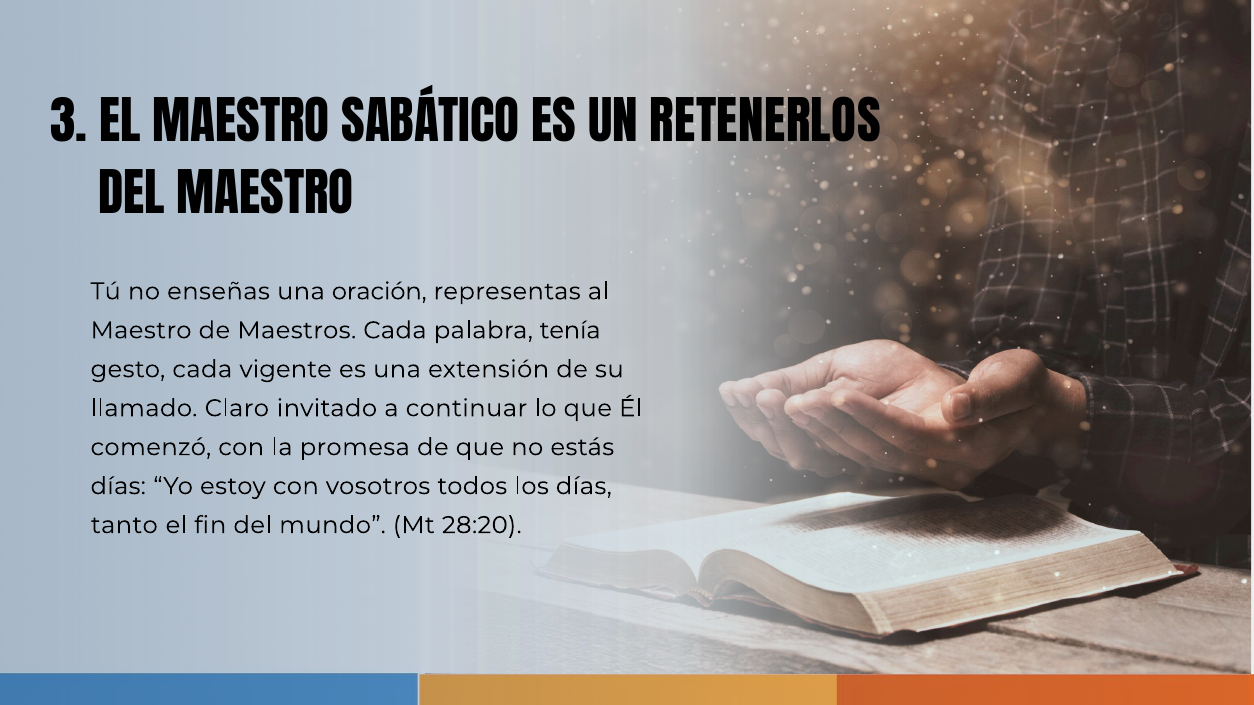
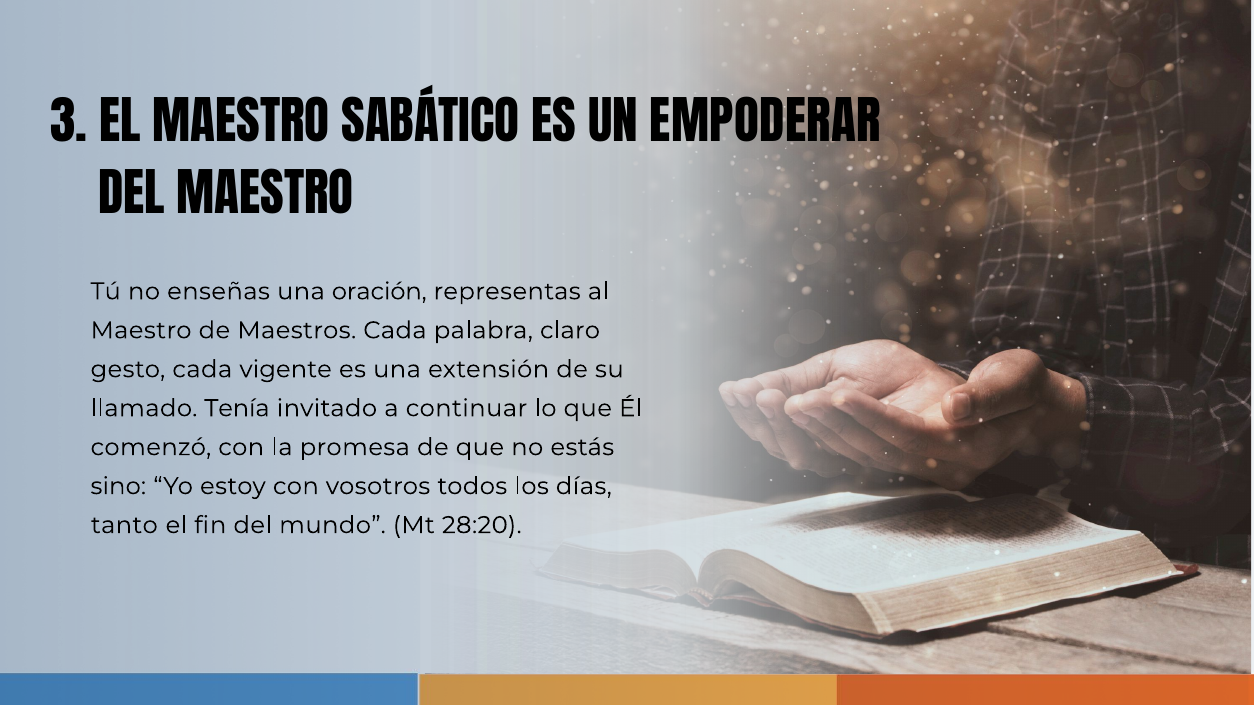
RETENERLOS: RETENERLOS -> EMPODERAR (765, 125)
tenía: tenía -> claro (570, 331)
Claro: Claro -> Tenía (237, 408)
días: días -> sino (118, 486)
